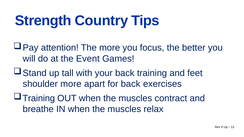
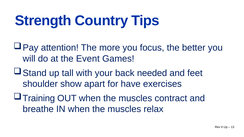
back training: training -> needed (152, 73)
shoulder more: more -> show (71, 84)
for back: back -> have (131, 84)
